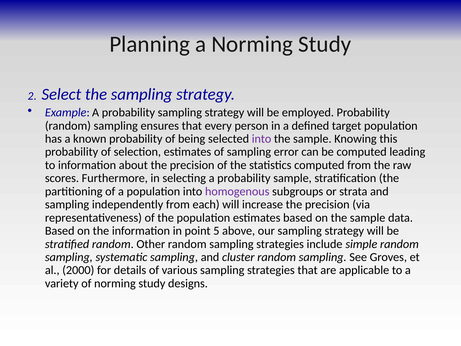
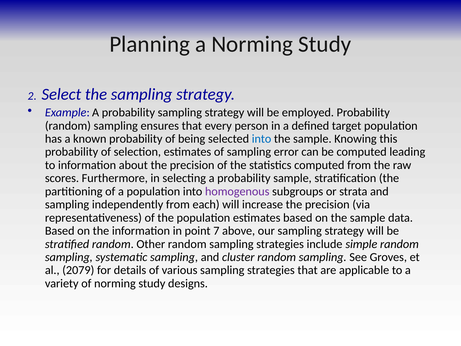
into colour: purple -> blue (262, 139)
5: 5 -> 7 (216, 231)
2000: 2000 -> 2079 (78, 270)
